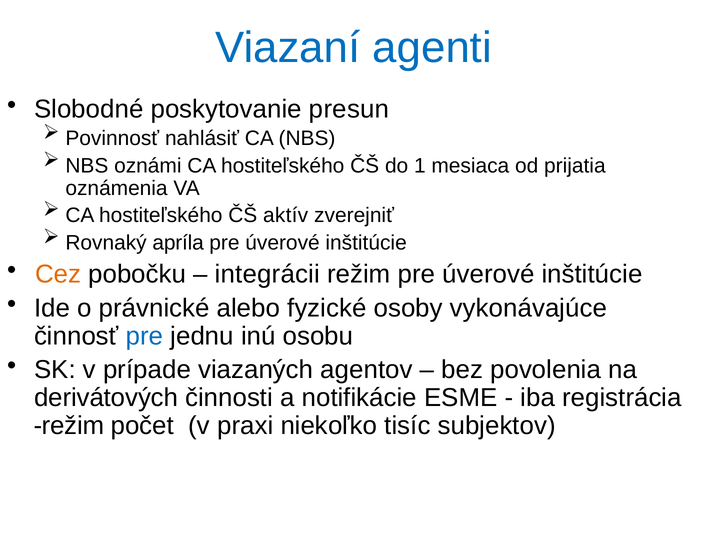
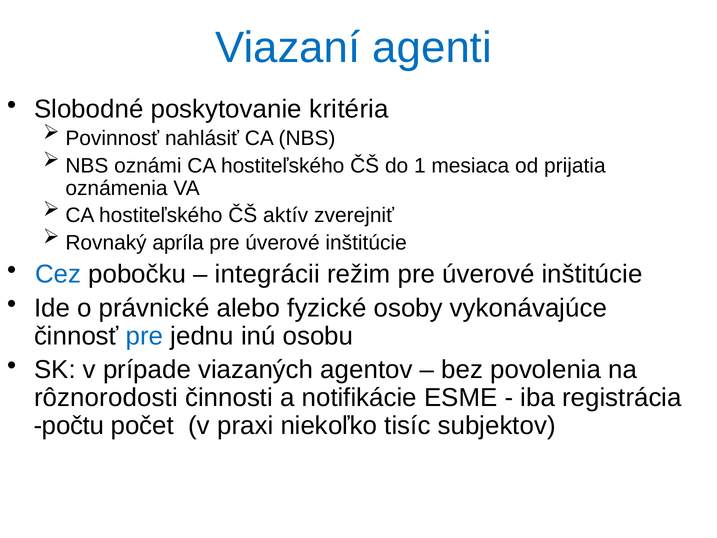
presun: presun -> kritéria (349, 109)
Cez colour: orange -> blue (58, 274)
derivátových: derivátových -> rôznorodosti (106, 397)
režim: režim -> počtu (69, 425)
